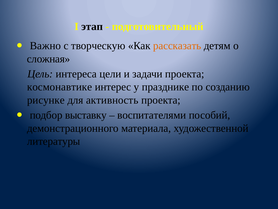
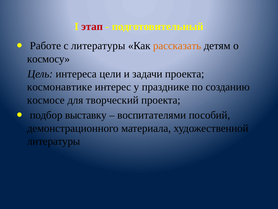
этап colour: black -> red (92, 26)
Важно: Важно -> Работе (45, 46)
с творческую: творческую -> литературы (98, 46)
сложная: сложная -> космосу (48, 59)
рисунке: рисунке -> космосе (46, 100)
активность: активность -> творческий (112, 100)
